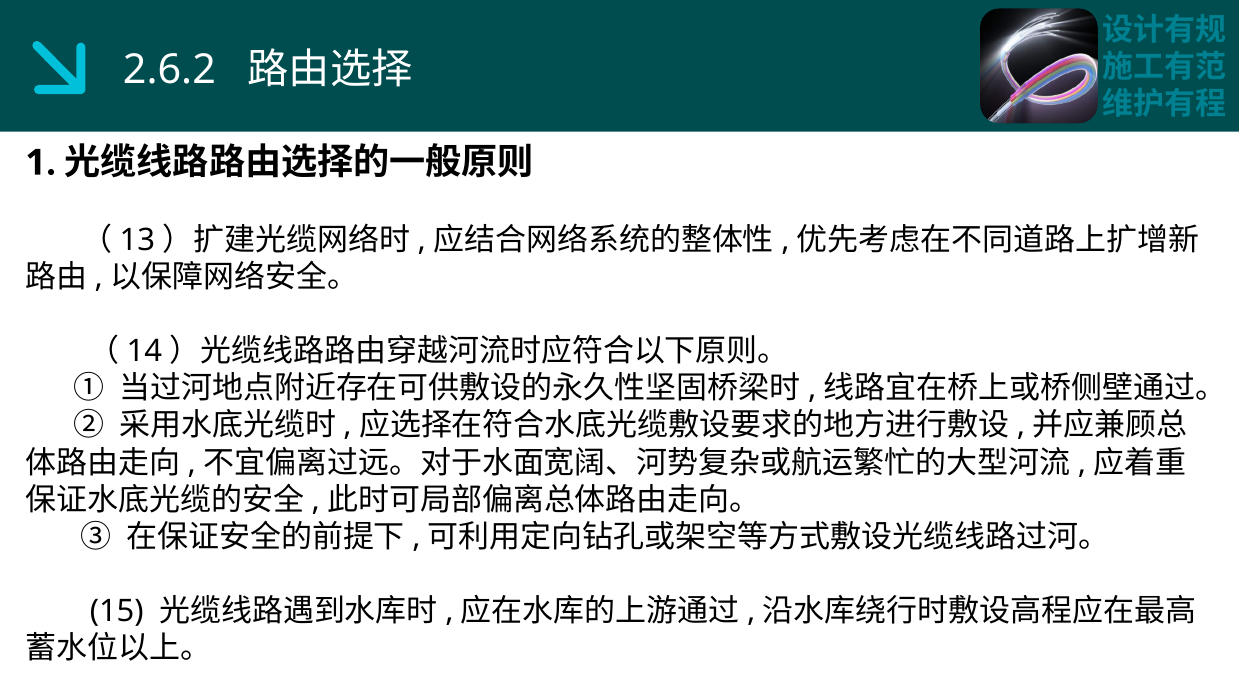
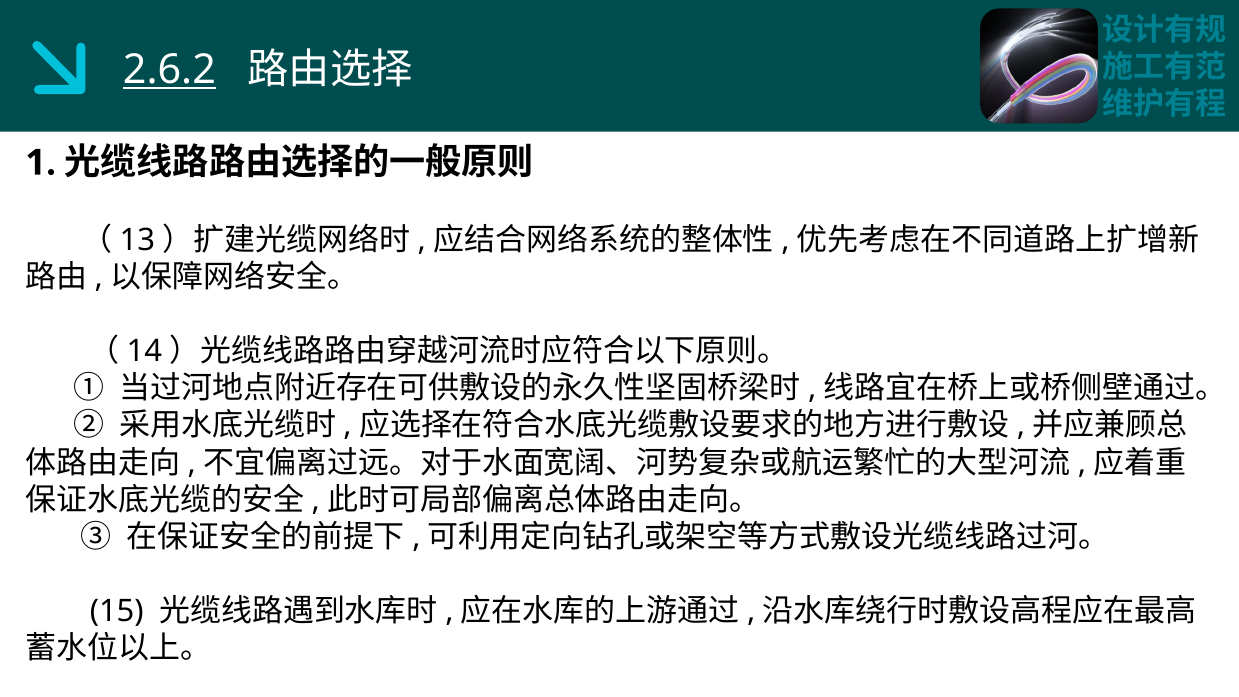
2.6.2 underline: none -> present (169, 70)
